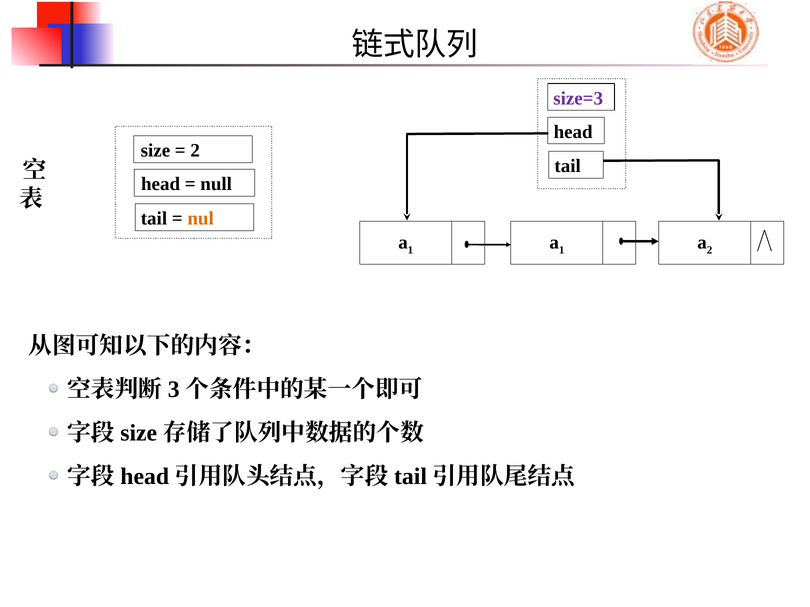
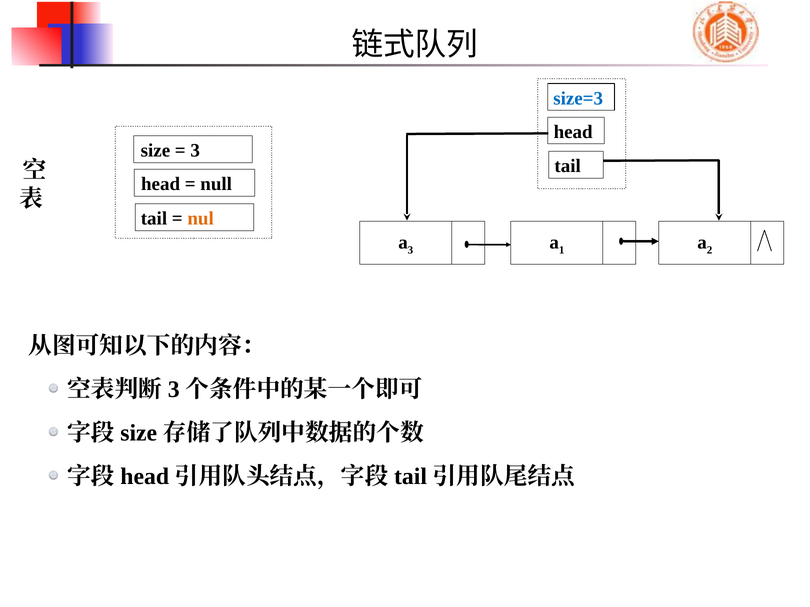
size=3 colour: purple -> blue (578, 98)
2: 2 -> 3 (195, 151)
1: 1 -> 3 (410, 250)
